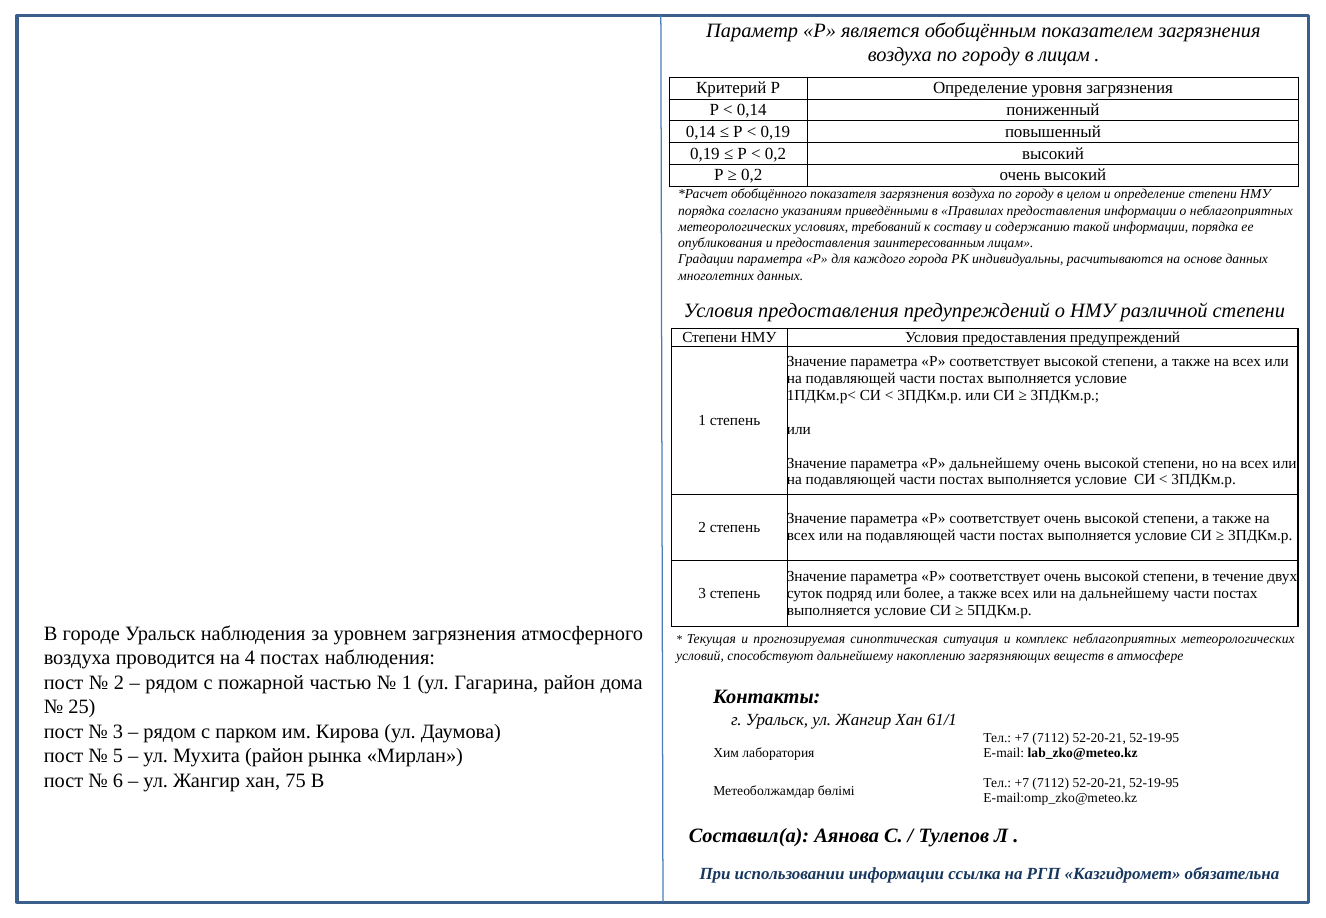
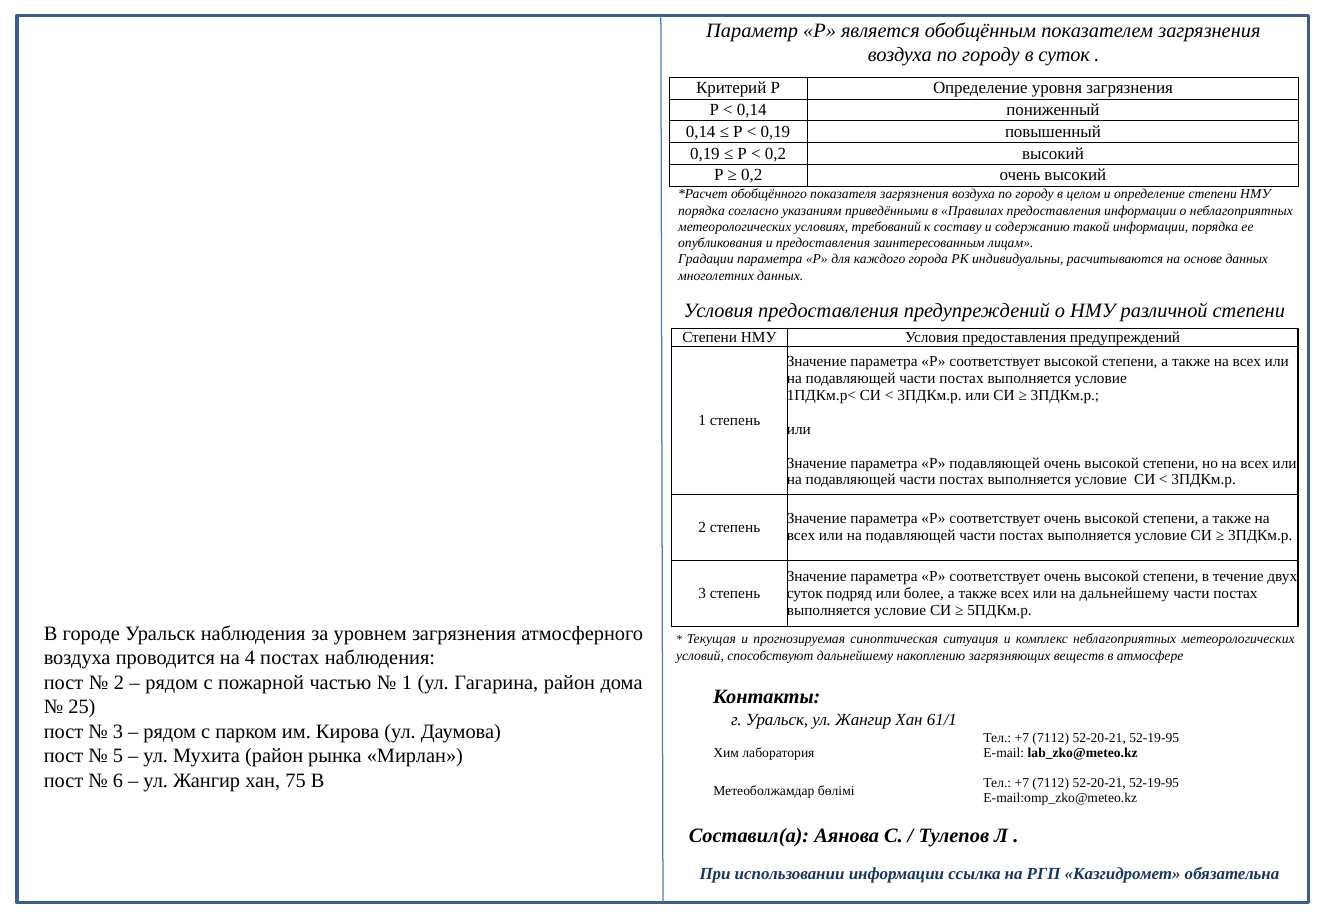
в лицам: лицам -> суток (1064, 55)
Р дальнейшему: дальнейшему -> подавляющей (995, 463)
